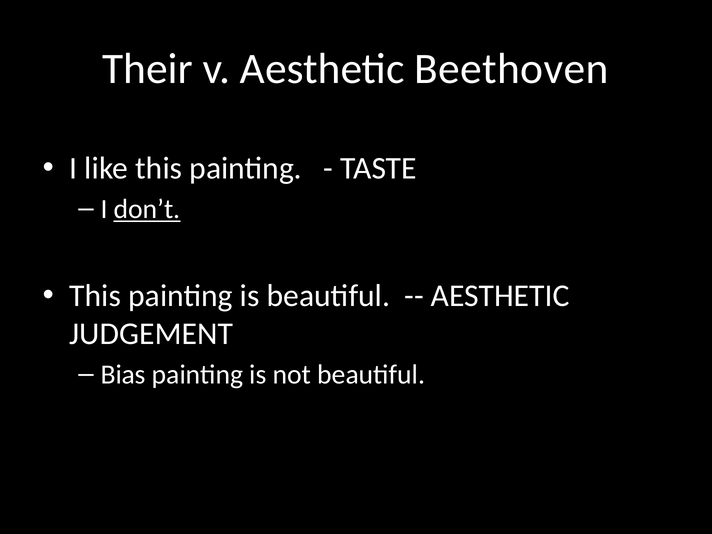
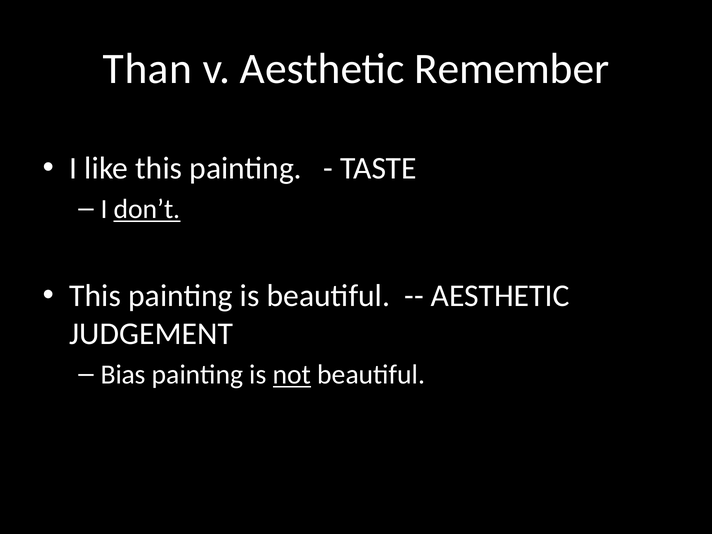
Their: Their -> Than (147, 69)
Beethoven: Beethoven -> Remember (512, 69)
not underline: none -> present (292, 375)
